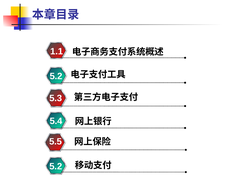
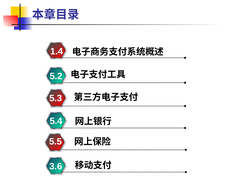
1.1: 1.1 -> 1.4 (57, 51)
5.2: 5.2 -> 3.6 (56, 166)
